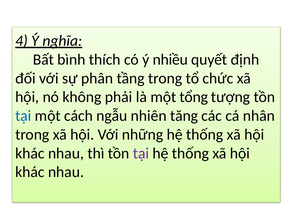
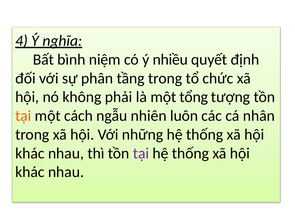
thích: thích -> niệm (105, 59)
tại colour: blue -> orange (23, 115)
tăng: tăng -> luôn (184, 115)
